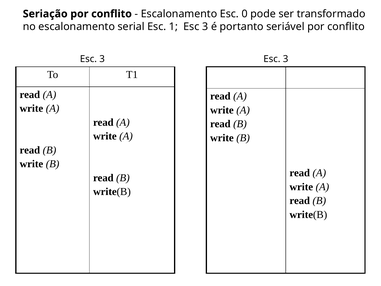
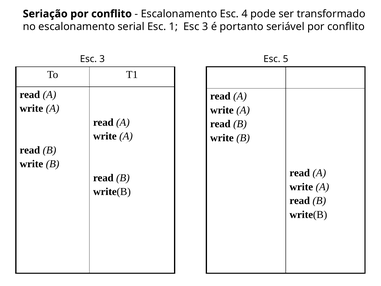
0: 0 -> 4 (245, 14)
3 Esc 3: 3 -> 5 (286, 59)
